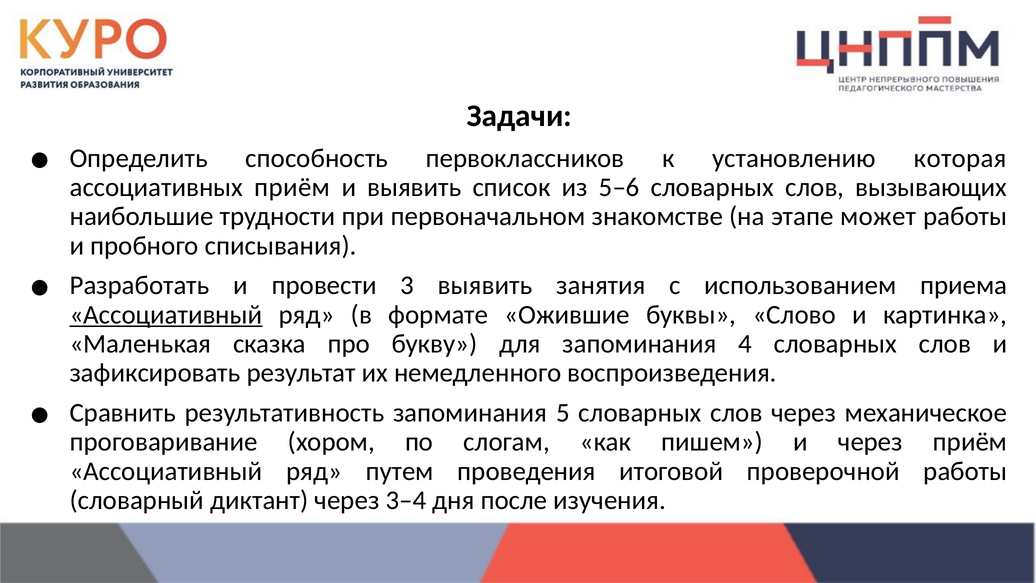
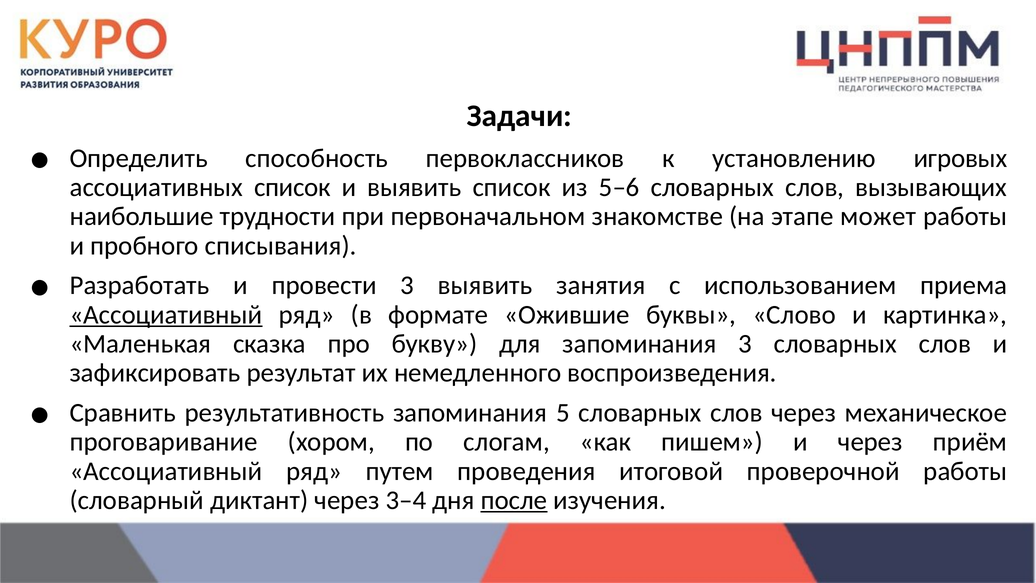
которая: которая -> игровых (961, 158)
ассоциативных приём: приём -> список (292, 187)
запоминания 4: 4 -> 3 (745, 344)
после underline: none -> present (514, 500)
